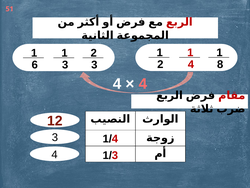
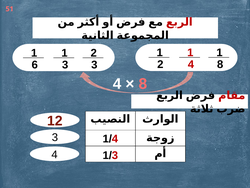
4: 4 -> 8 (143, 84)
